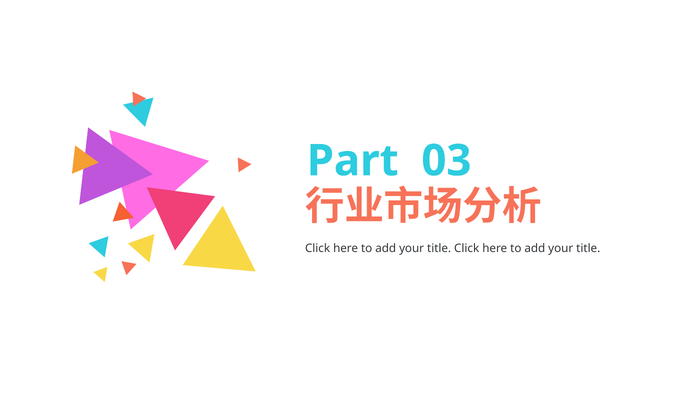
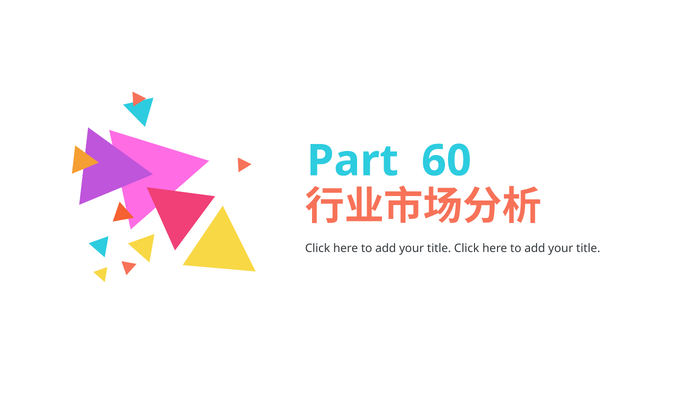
03: 03 -> 60 (446, 161)
